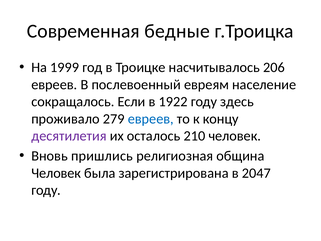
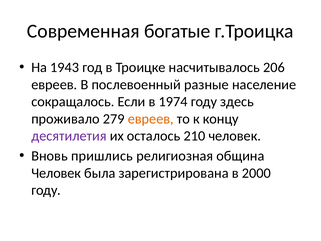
бедные: бедные -> богатые (177, 31)
1999: 1999 -> 1943 (65, 67)
евреям: евреям -> разные (206, 84)
1922: 1922 -> 1974 (173, 102)
евреев colour: blue -> orange (151, 119)
2047: 2047 -> 2000 (256, 173)
